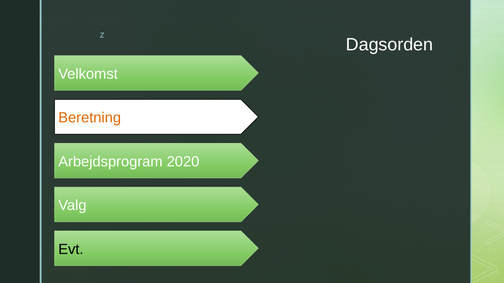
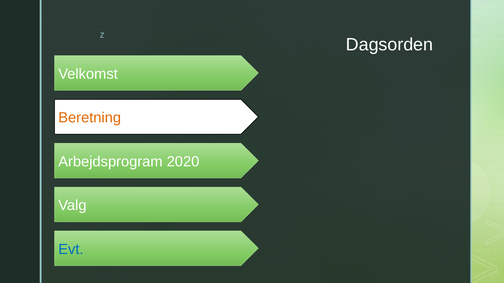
Evt colour: black -> blue (71, 250)
